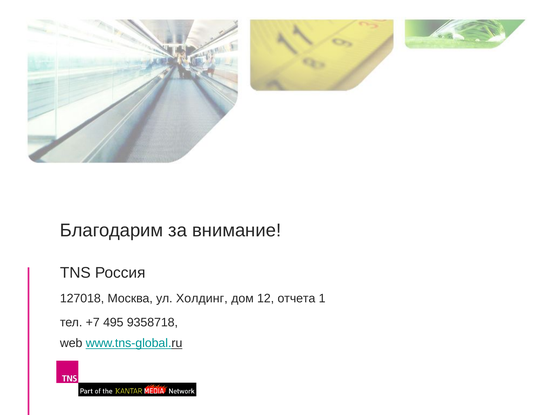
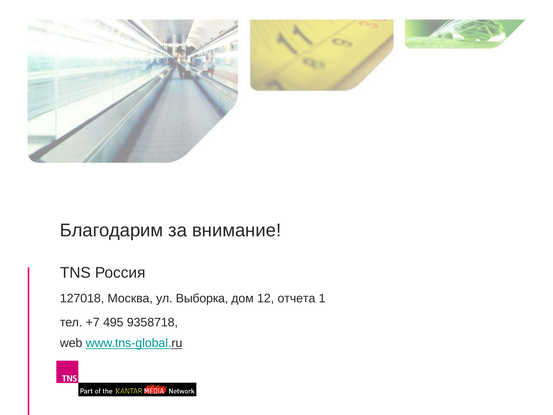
Холдинг: Холдинг -> Выборка (202, 298)
